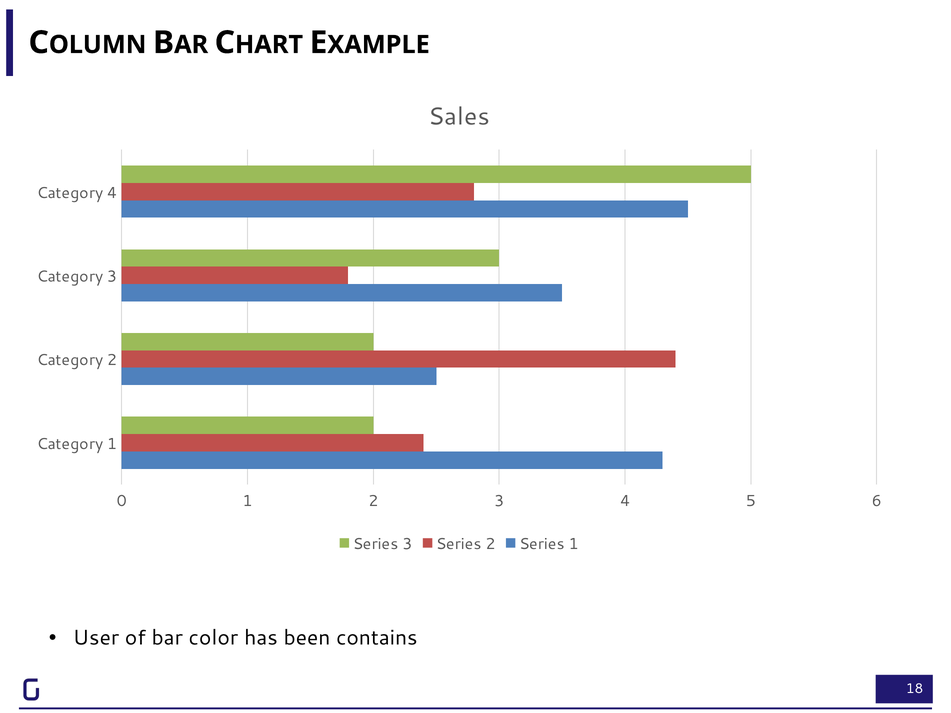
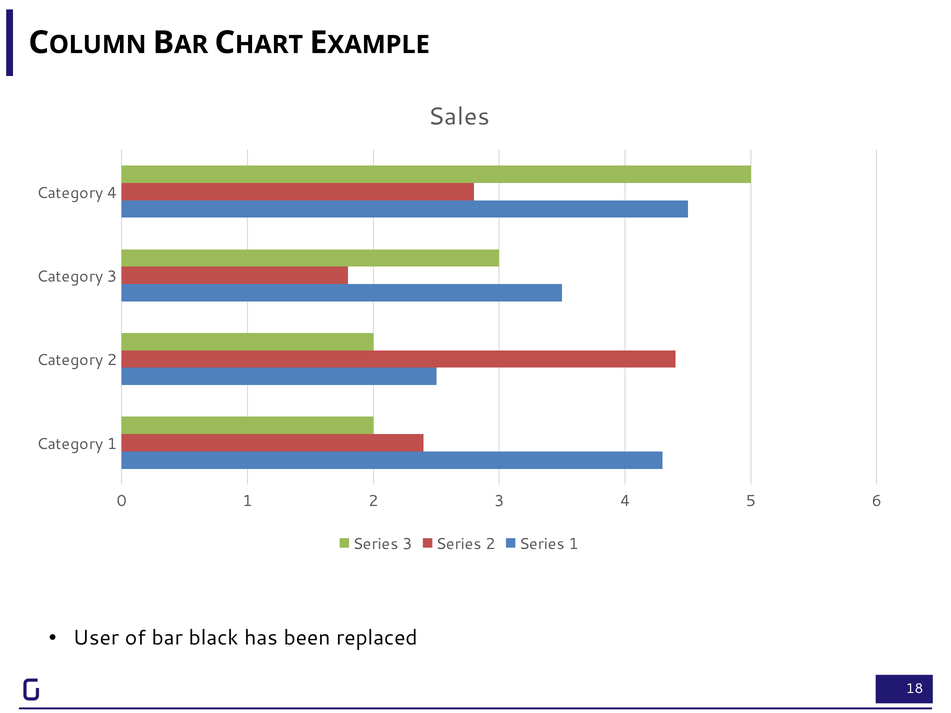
color: color -> black (214, 638)
contains: contains -> replaced (377, 638)
